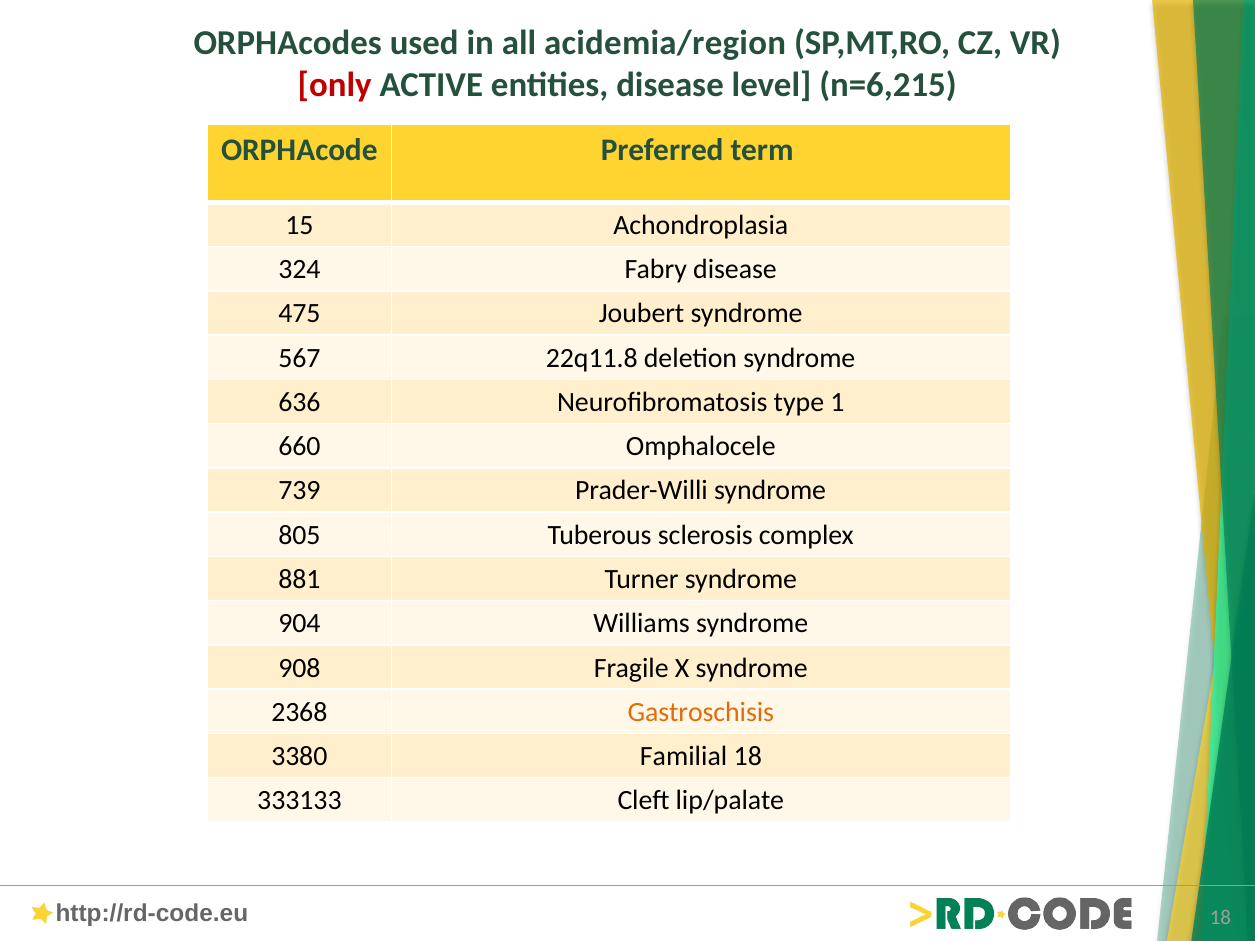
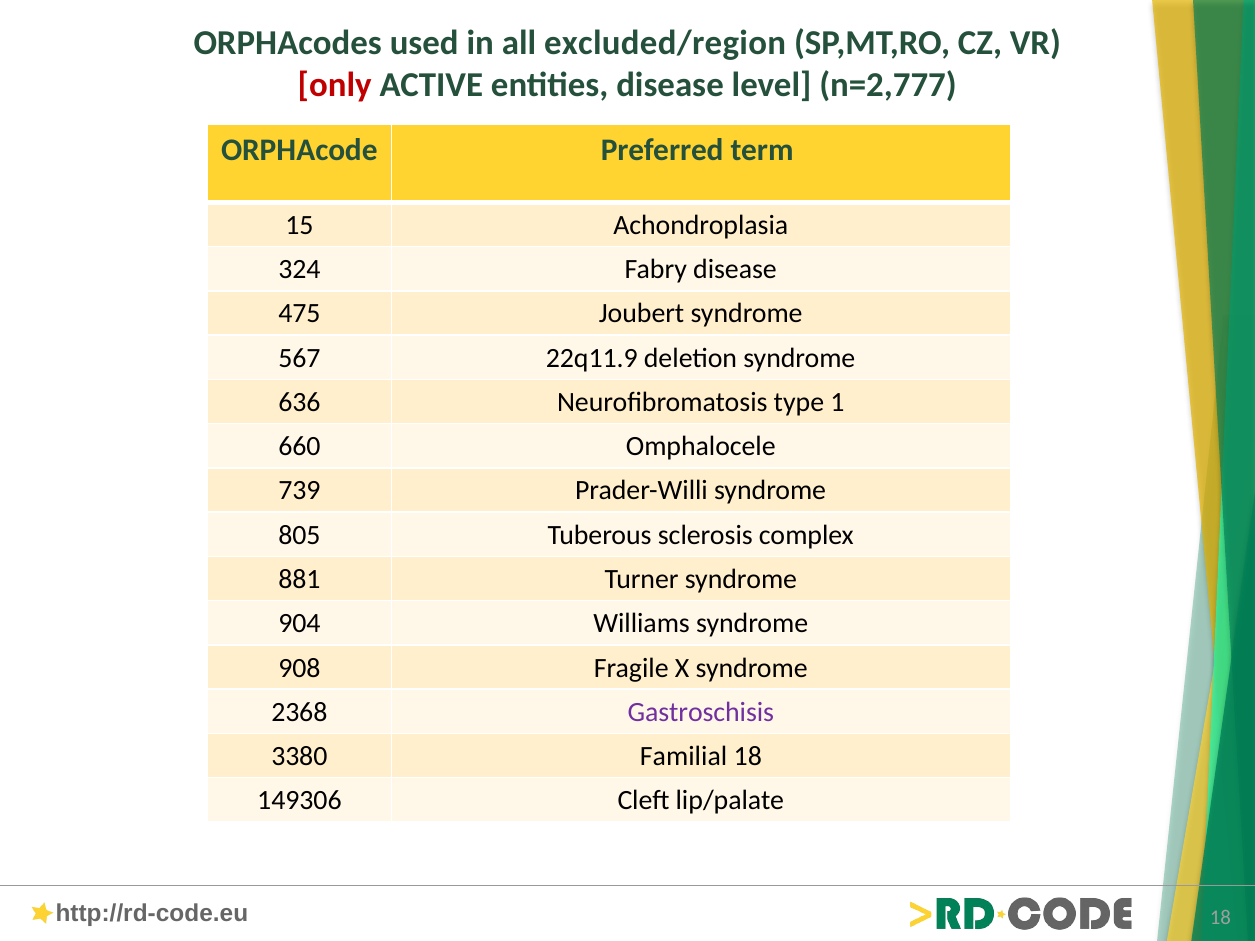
acidemia/region: acidemia/region -> excluded/region (665, 43)
n=6,215: n=6,215 -> n=2,777 (888, 85)
22q11.8: 22q11.8 -> 22q11.9 (592, 358)
Gastroschisis colour: orange -> purple (701, 712)
333133: 333133 -> 149306 (299, 801)
